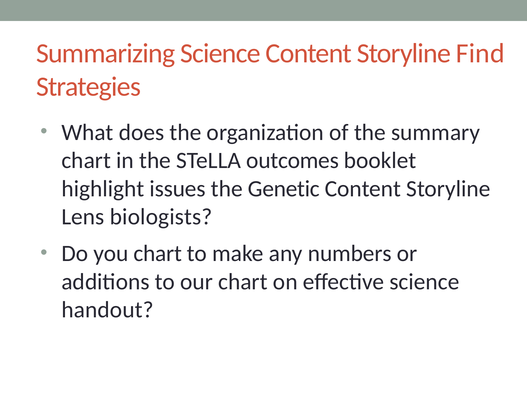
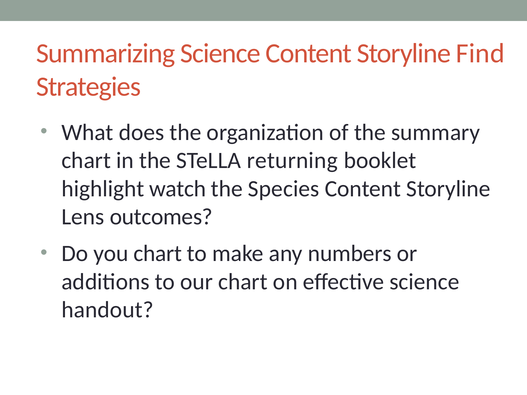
outcomes: outcomes -> returning (292, 161)
issues: issues -> watch (178, 189)
Genetic: Genetic -> Species (284, 189)
biologists: biologists -> outcomes (161, 217)
